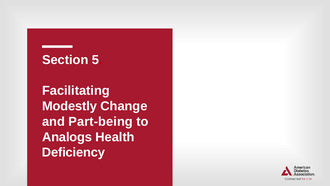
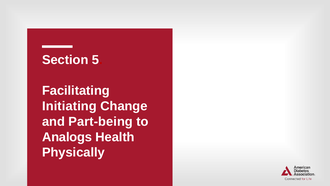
Modestly: Modestly -> Initiating (69, 106)
Deficiency: Deficiency -> Physically (73, 152)
